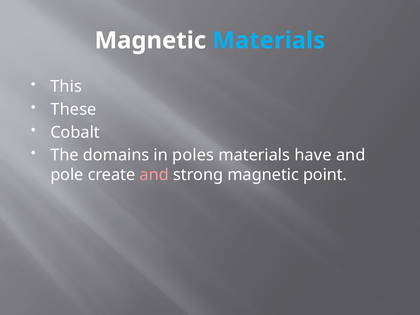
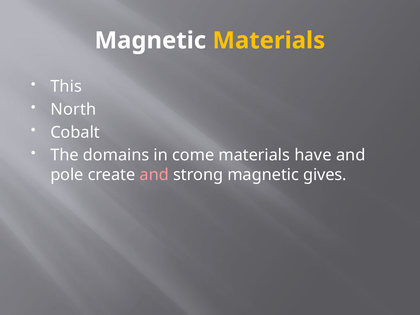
Materials colour: light blue -> yellow (269, 41)
These: These -> North (73, 109)
poles: poles -> come (193, 155)
point: point -> gives (325, 175)
